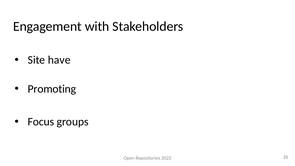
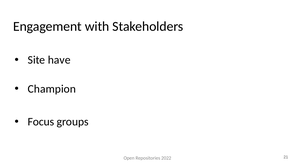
Promoting: Promoting -> Champion (52, 89)
